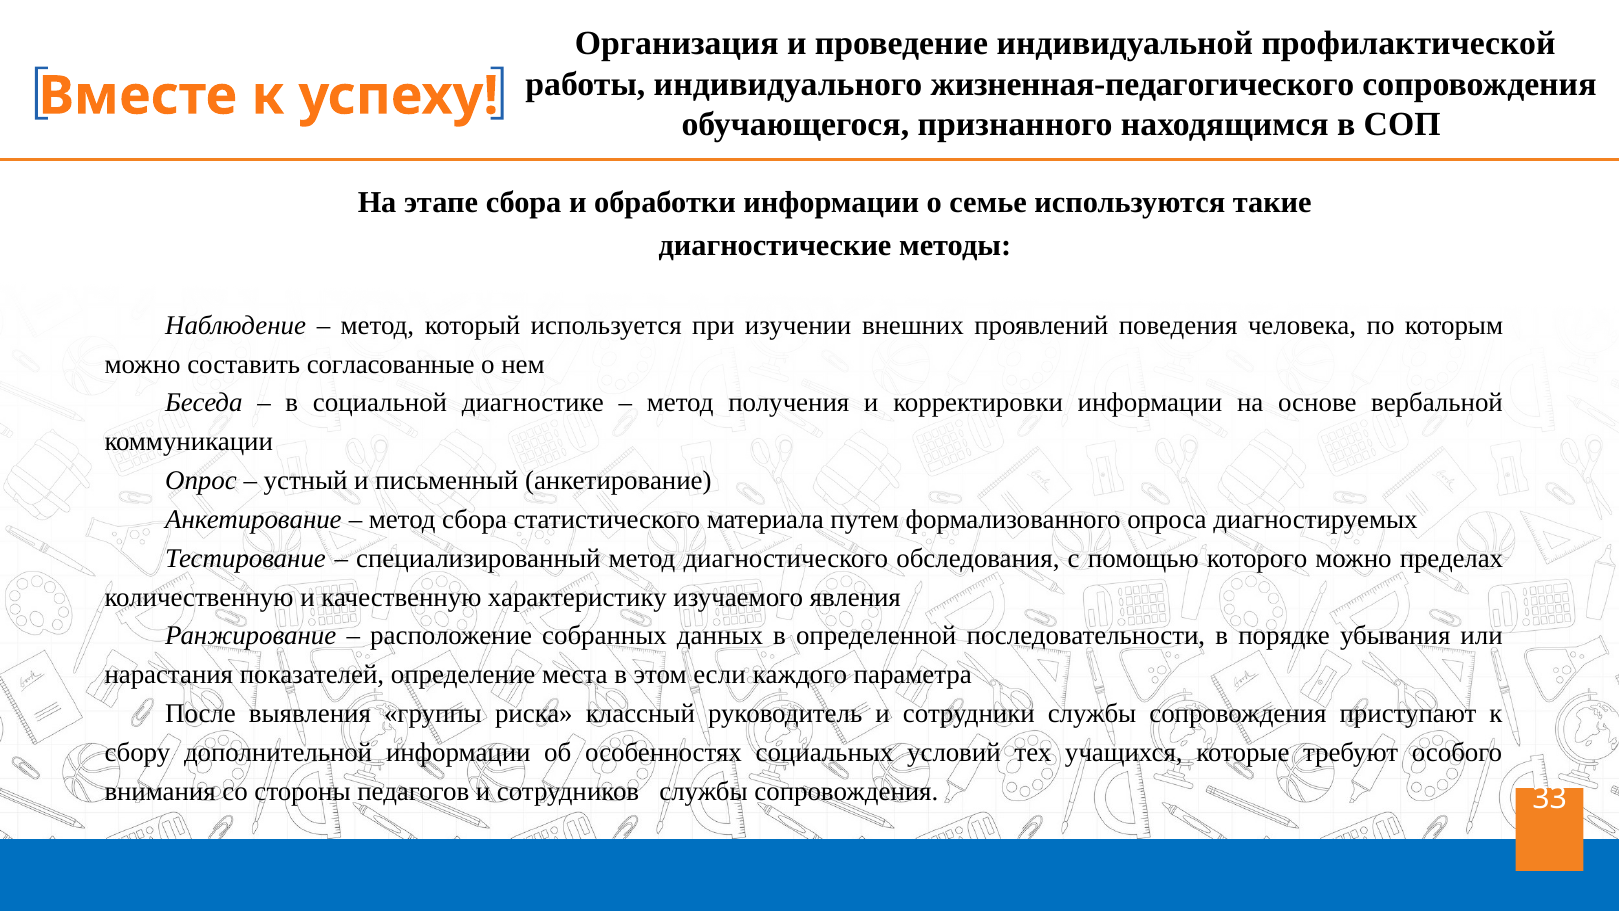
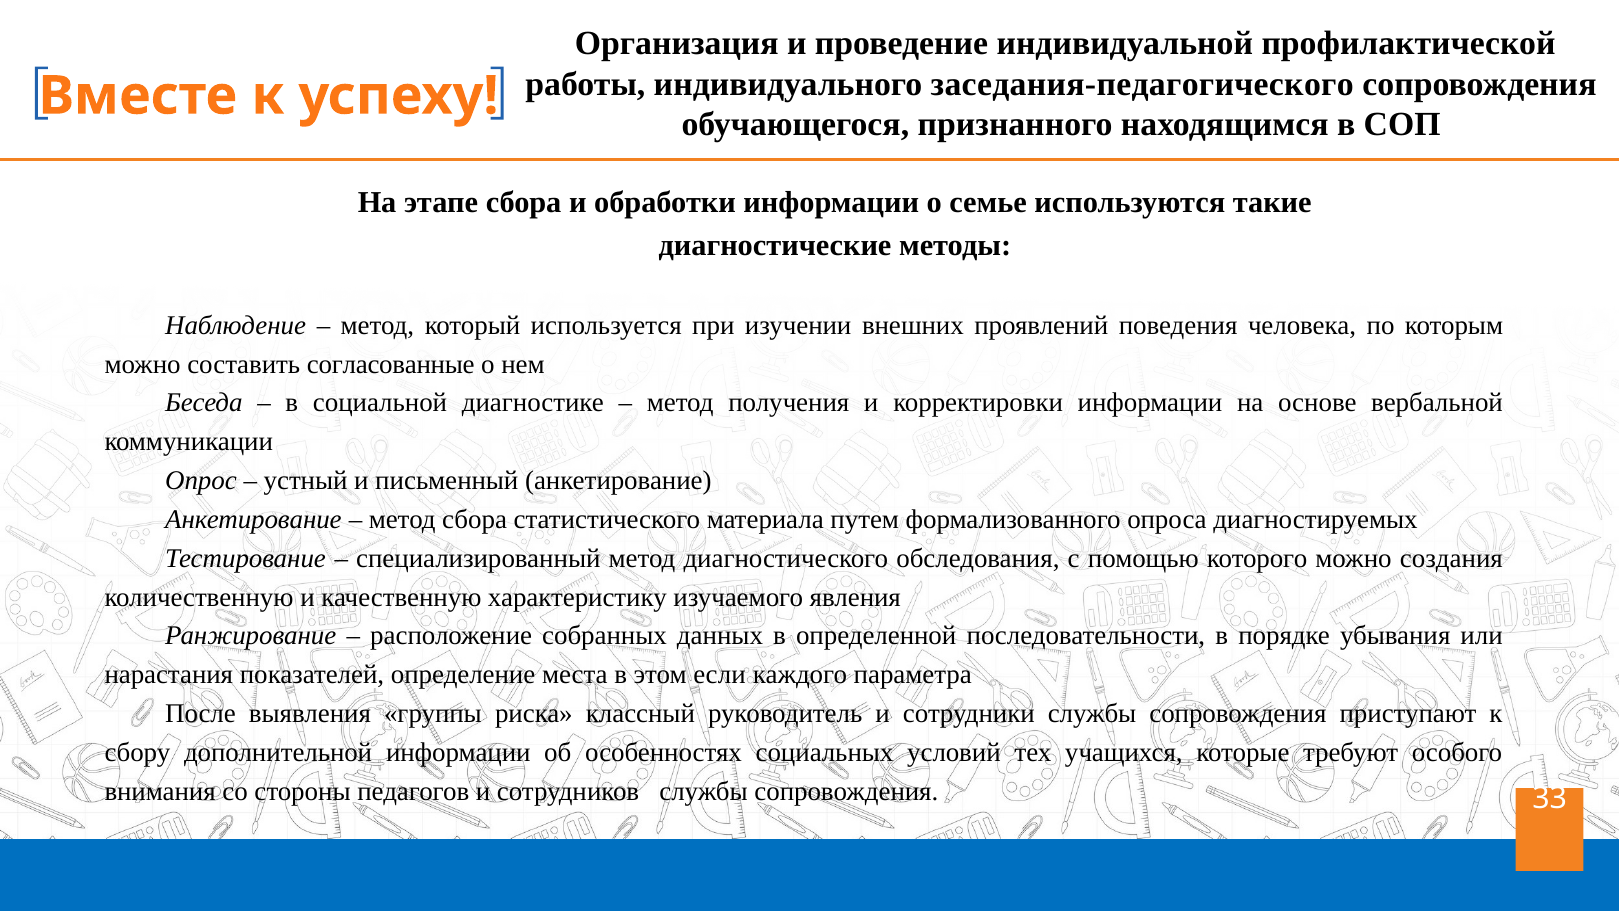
жизненная-педагогического: жизненная-педагогического -> заседания-педагогического (1142, 84)
пределах: пределах -> создания (1451, 558)
